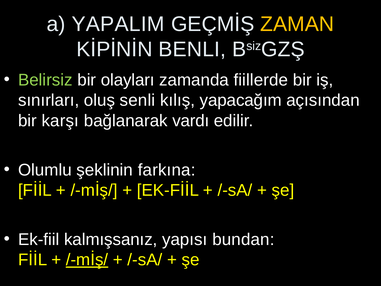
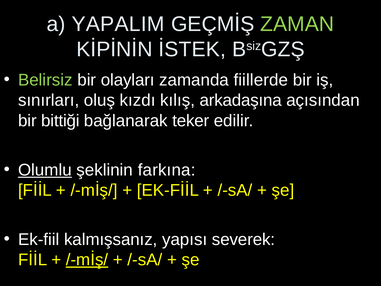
ZAMAN colour: yellow -> light green (297, 24)
BENLI: BENLI -> İSTEK (192, 49)
senli: senli -> kızdı (138, 100)
yapacağım: yapacağım -> arkadaşına (241, 100)
karşı: karşı -> bittiği (60, 121)
vardı: vardı -> teker (191, 121)
Olumlu underline: none -> present (45, 170)
bundan: bundan -> severek (244, 239)
